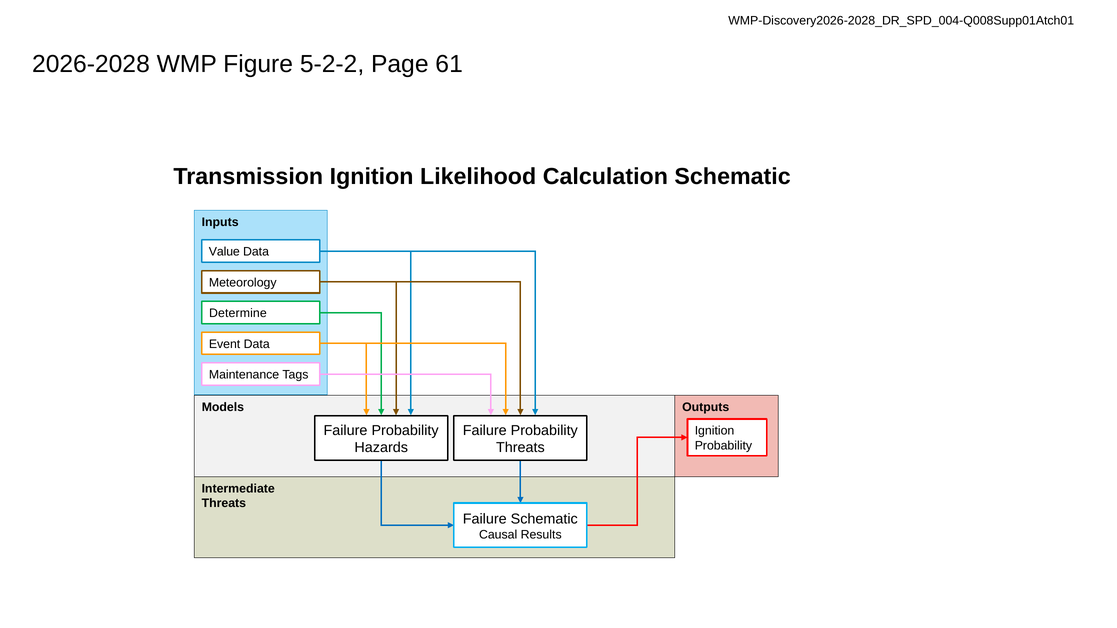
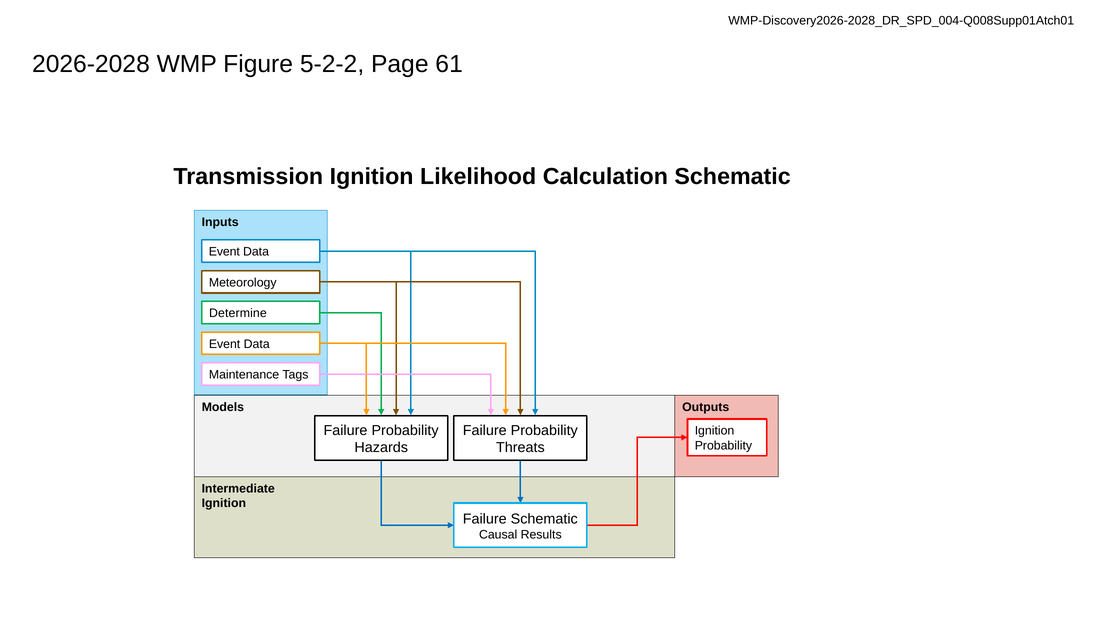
Value: Value -> Event (224, 252)
Threats: Threats -> Ignition (224, 504)
